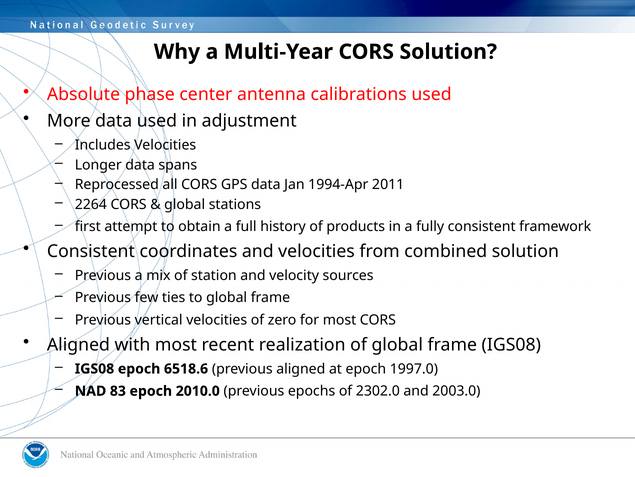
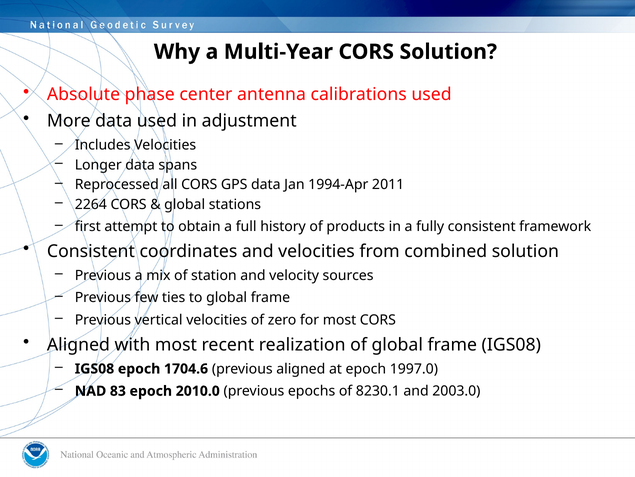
6518.6: 6518.6 -> 1704.6 (186, 368)
2302.0: 2302.0 -> 8230.1 (378, 390)
